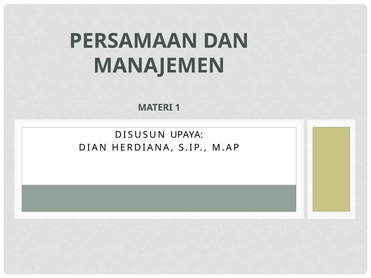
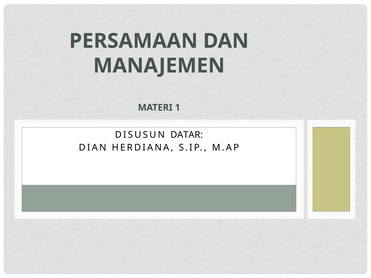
UPAYA: UPAYA -> DATAR (187, 135)
